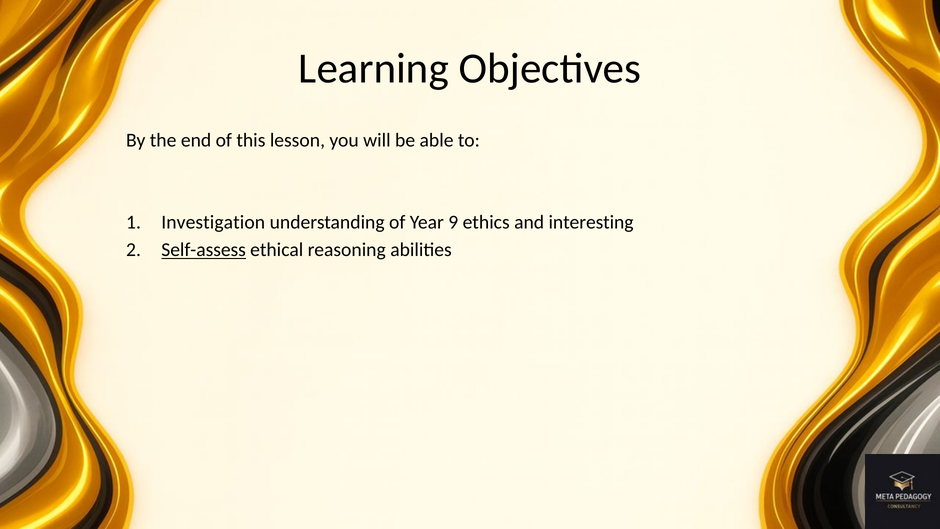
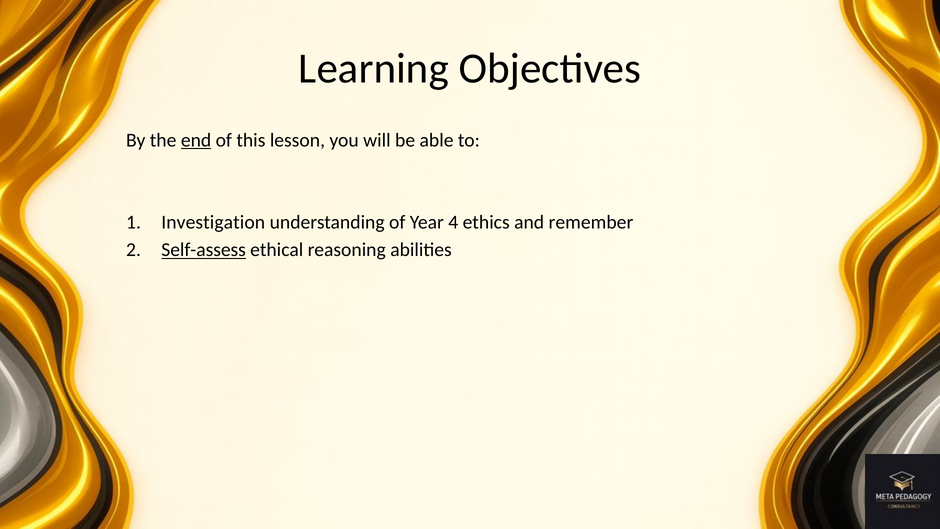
end underline: none -> present (196, 140)
9: 9 -> 4 (453, 222)
interesting: interesting -> remember (591, 222)
